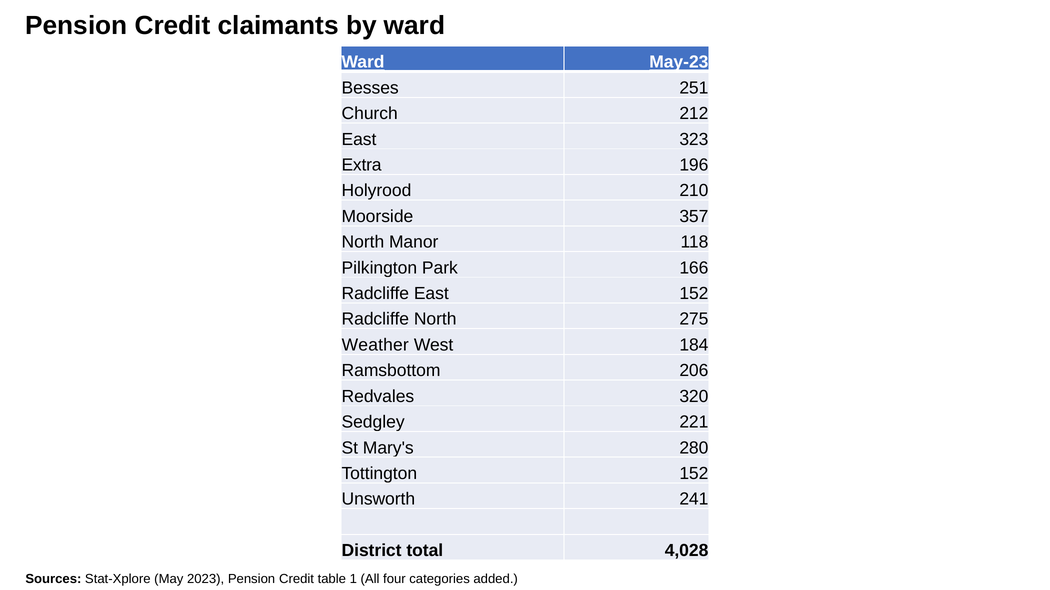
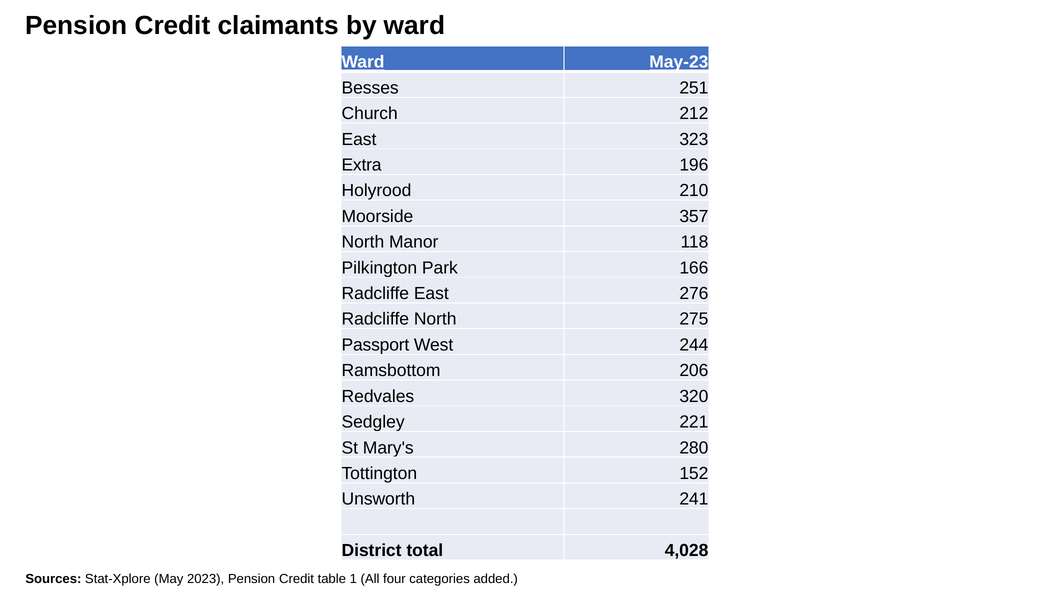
East 152: 152 -> 276 (694, 294)
Weather: Weather -> Passport (375, 345)
184: 184 -> 244 (694, 345)
